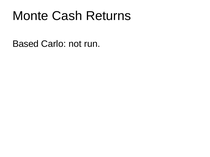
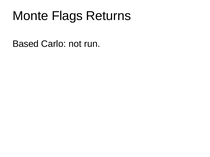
Cash: Cash -> Flags (67, 16)
